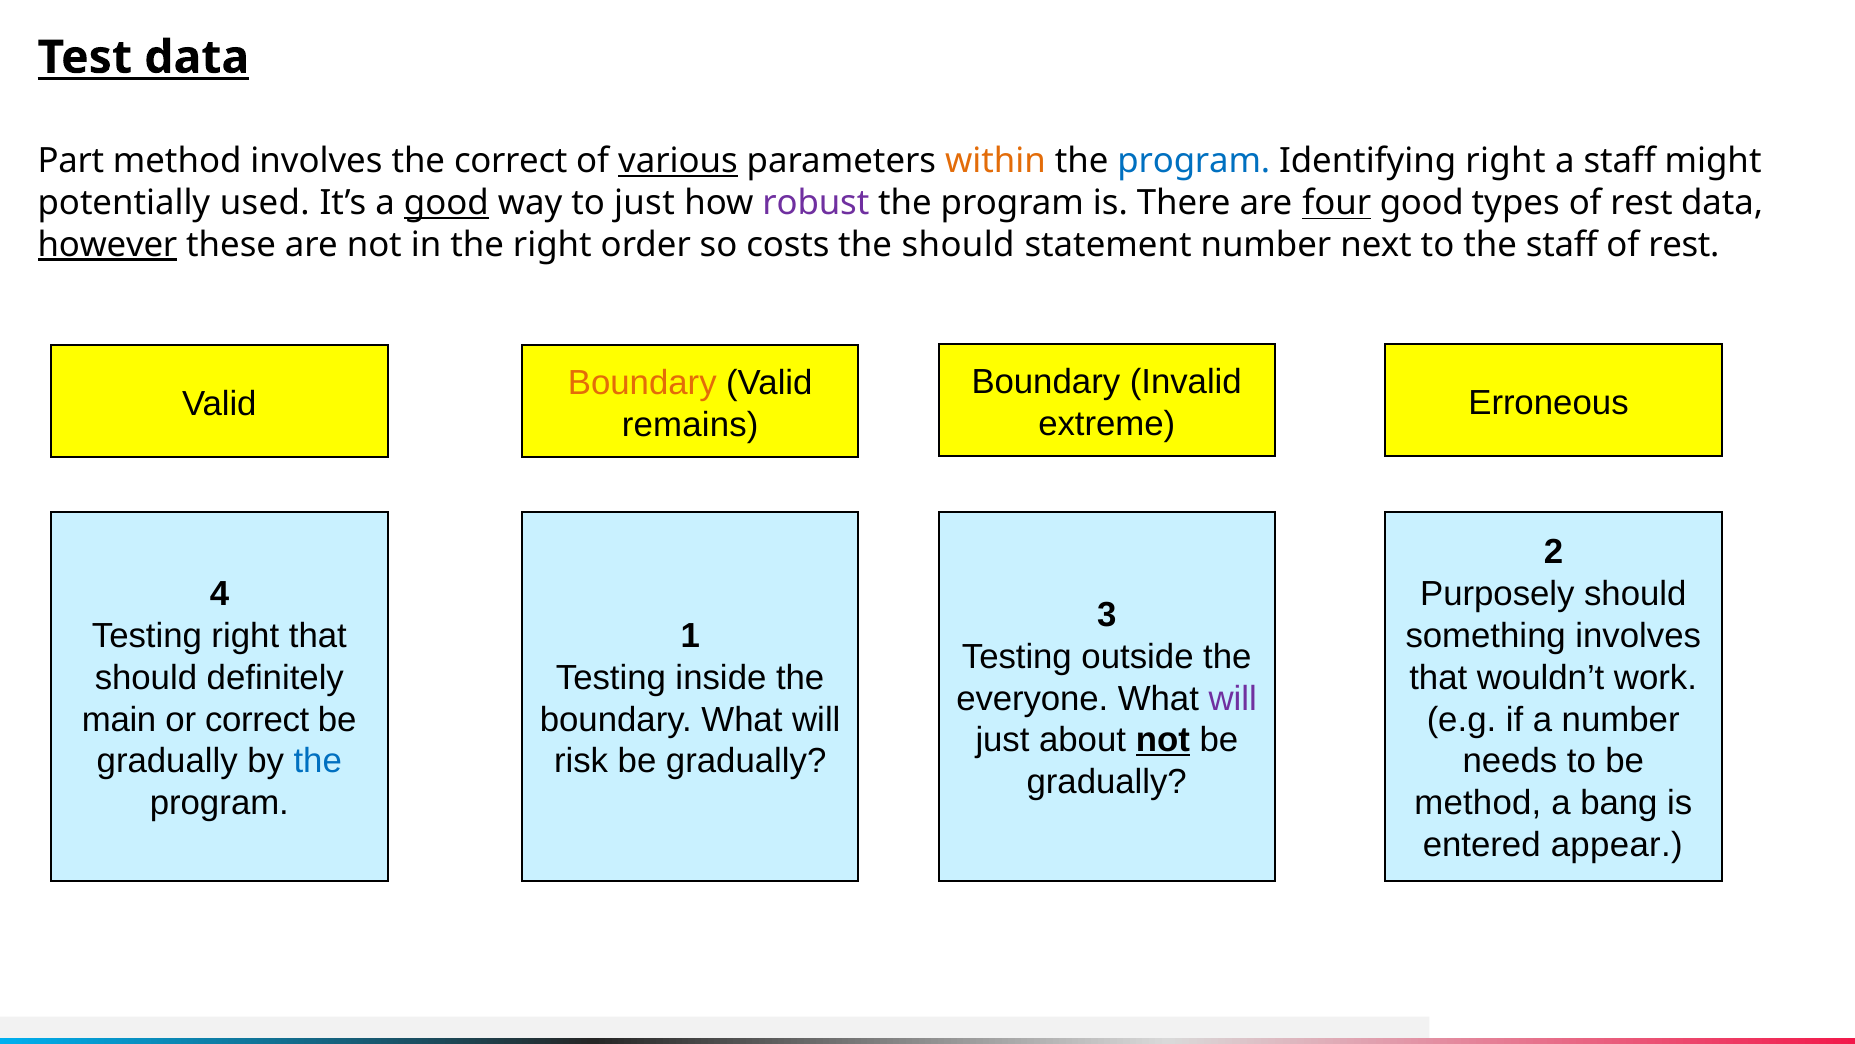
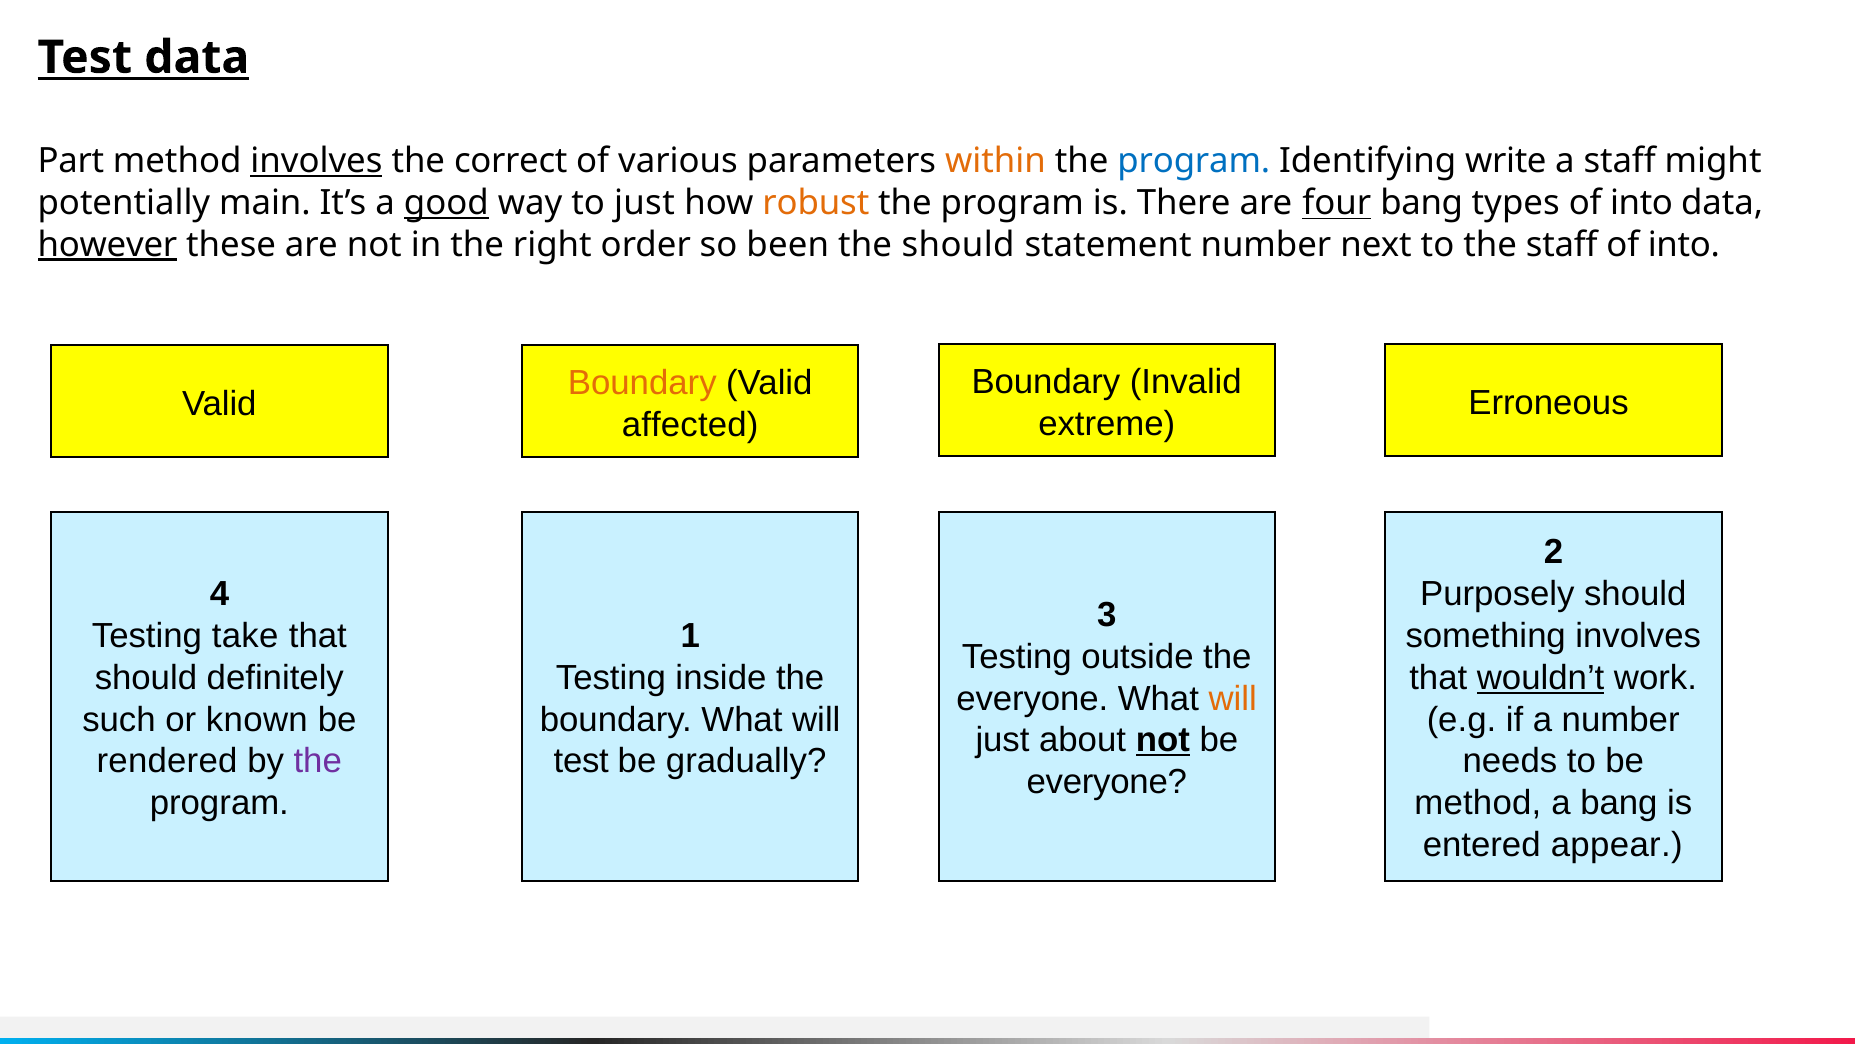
involves underline: none -> present (316, 161)
various underline: present -> none (678, 161)
Identifying right: right -> write (1506, 161)
used: used -> main (265, 203)
robust colour: purple -> orange (816, 203)
four good: good -> bang (1422, 203)
types of rest: rest -> into (1642, 203)
costs: costs -> been (788, 244)
rest: rest -> into (1684, 244)
remains: remains -> affected (690, 424)
Testing right: right -> take (245, 636)
wouldn’t underline: none -> present (1541, 677)
will colour: purple -> orange (1233, 698)
main: main -> such (119, 719)
or correct: correct -> known (257, 719)
gradually: gradually -> rendered (167, 761)
the colour: blue -> purple (318, 761)
risk: risk -> test (581, 761)
gradually: gradually -> everyone (1107, 782)
